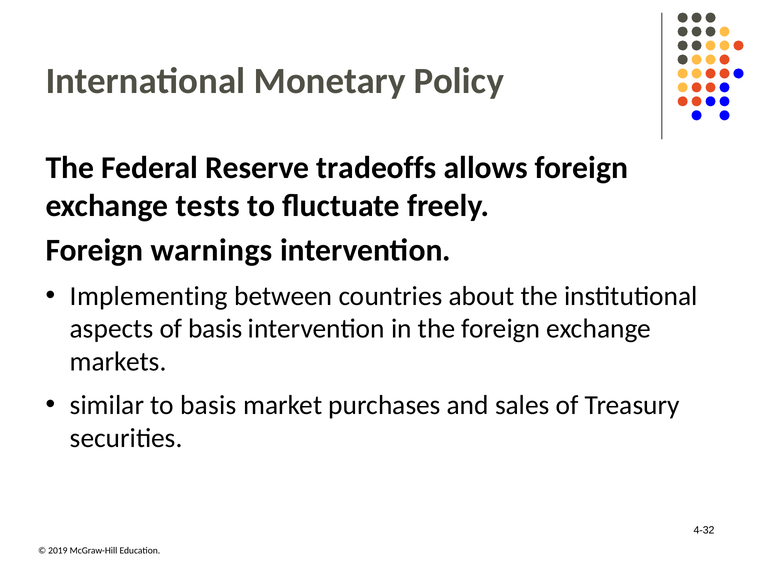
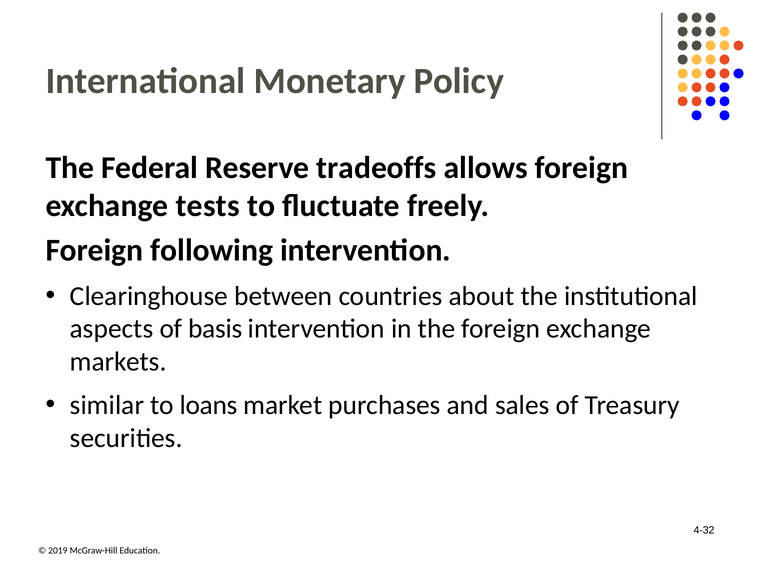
warnings: warnings -> following (212, 250)
Implementing: Implementing -> Clearinghouse (149, 296)
to basis: basis -> loans (209, 405)
